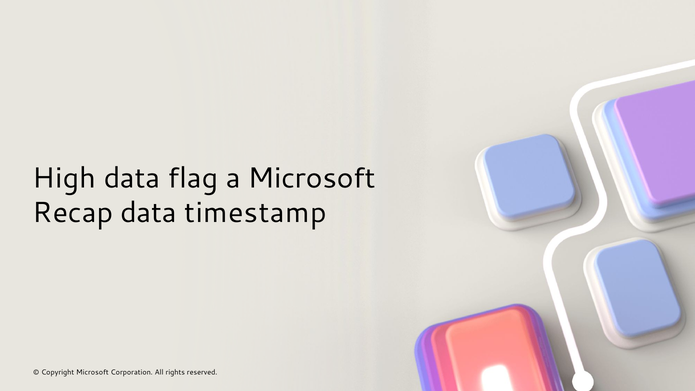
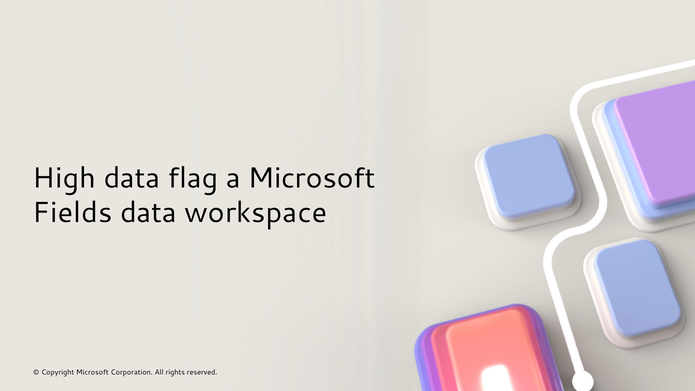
Recap: Recap -> Fields (73, 213)
timestamp: timestamp -> workspace (256, 213)
